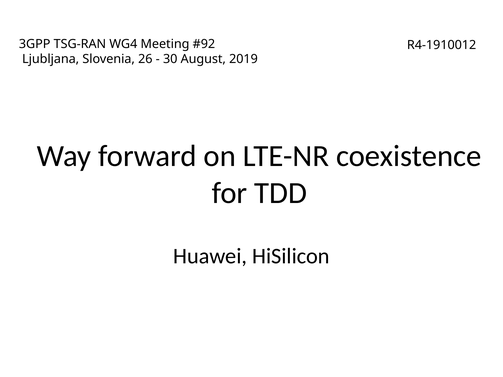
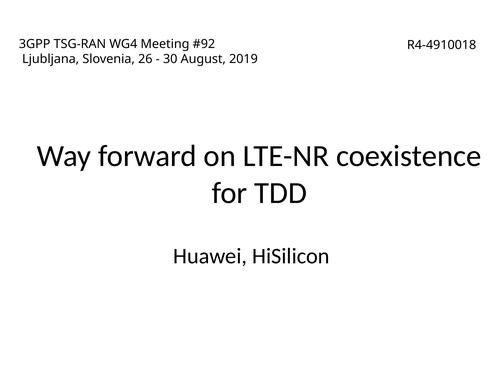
R4-1910012: R4-1910012 -> R4-4910018 (442, 45)
